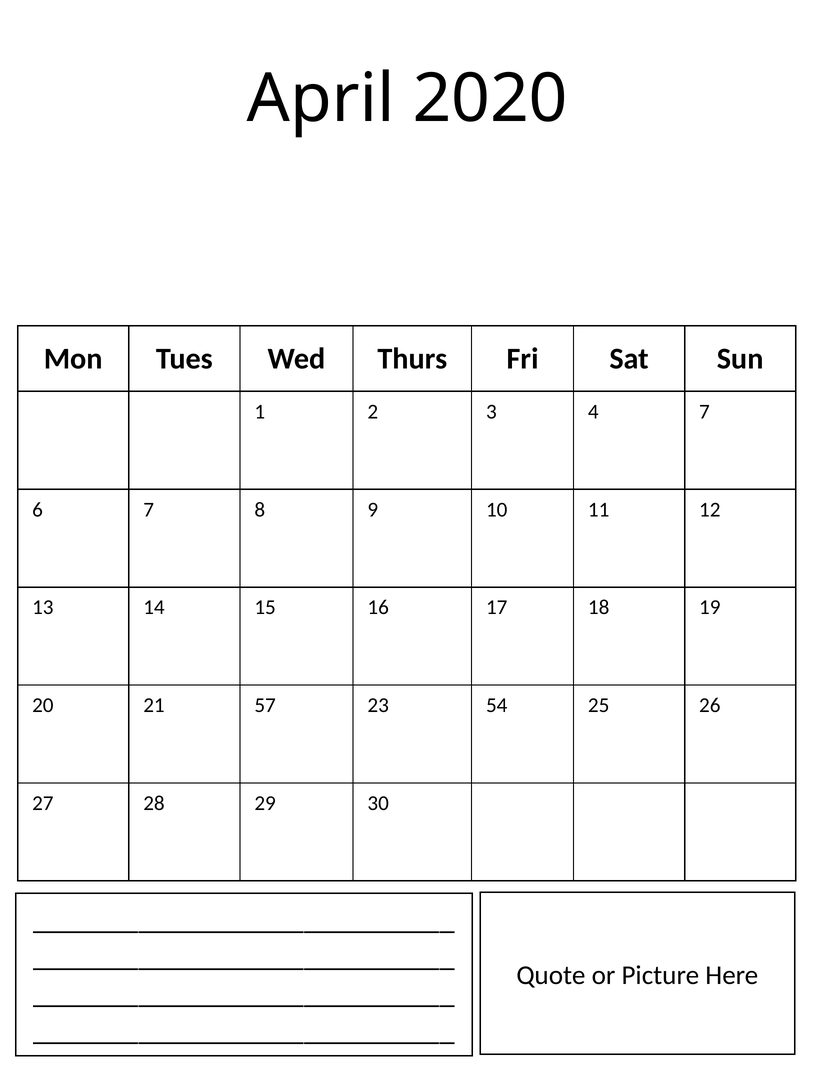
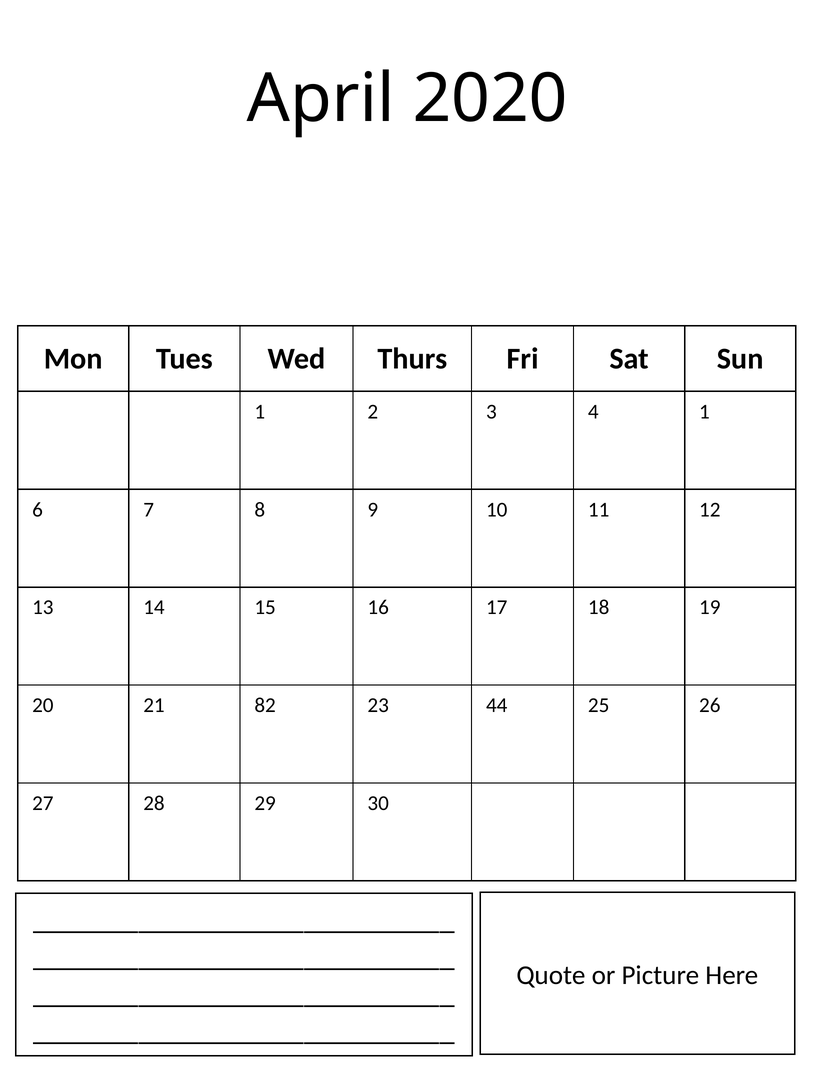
4 7: 7 -> 1 (704, 412)
57: 57 -> 82 (265, 706)
54: 54 -> 44 (497, 706)
